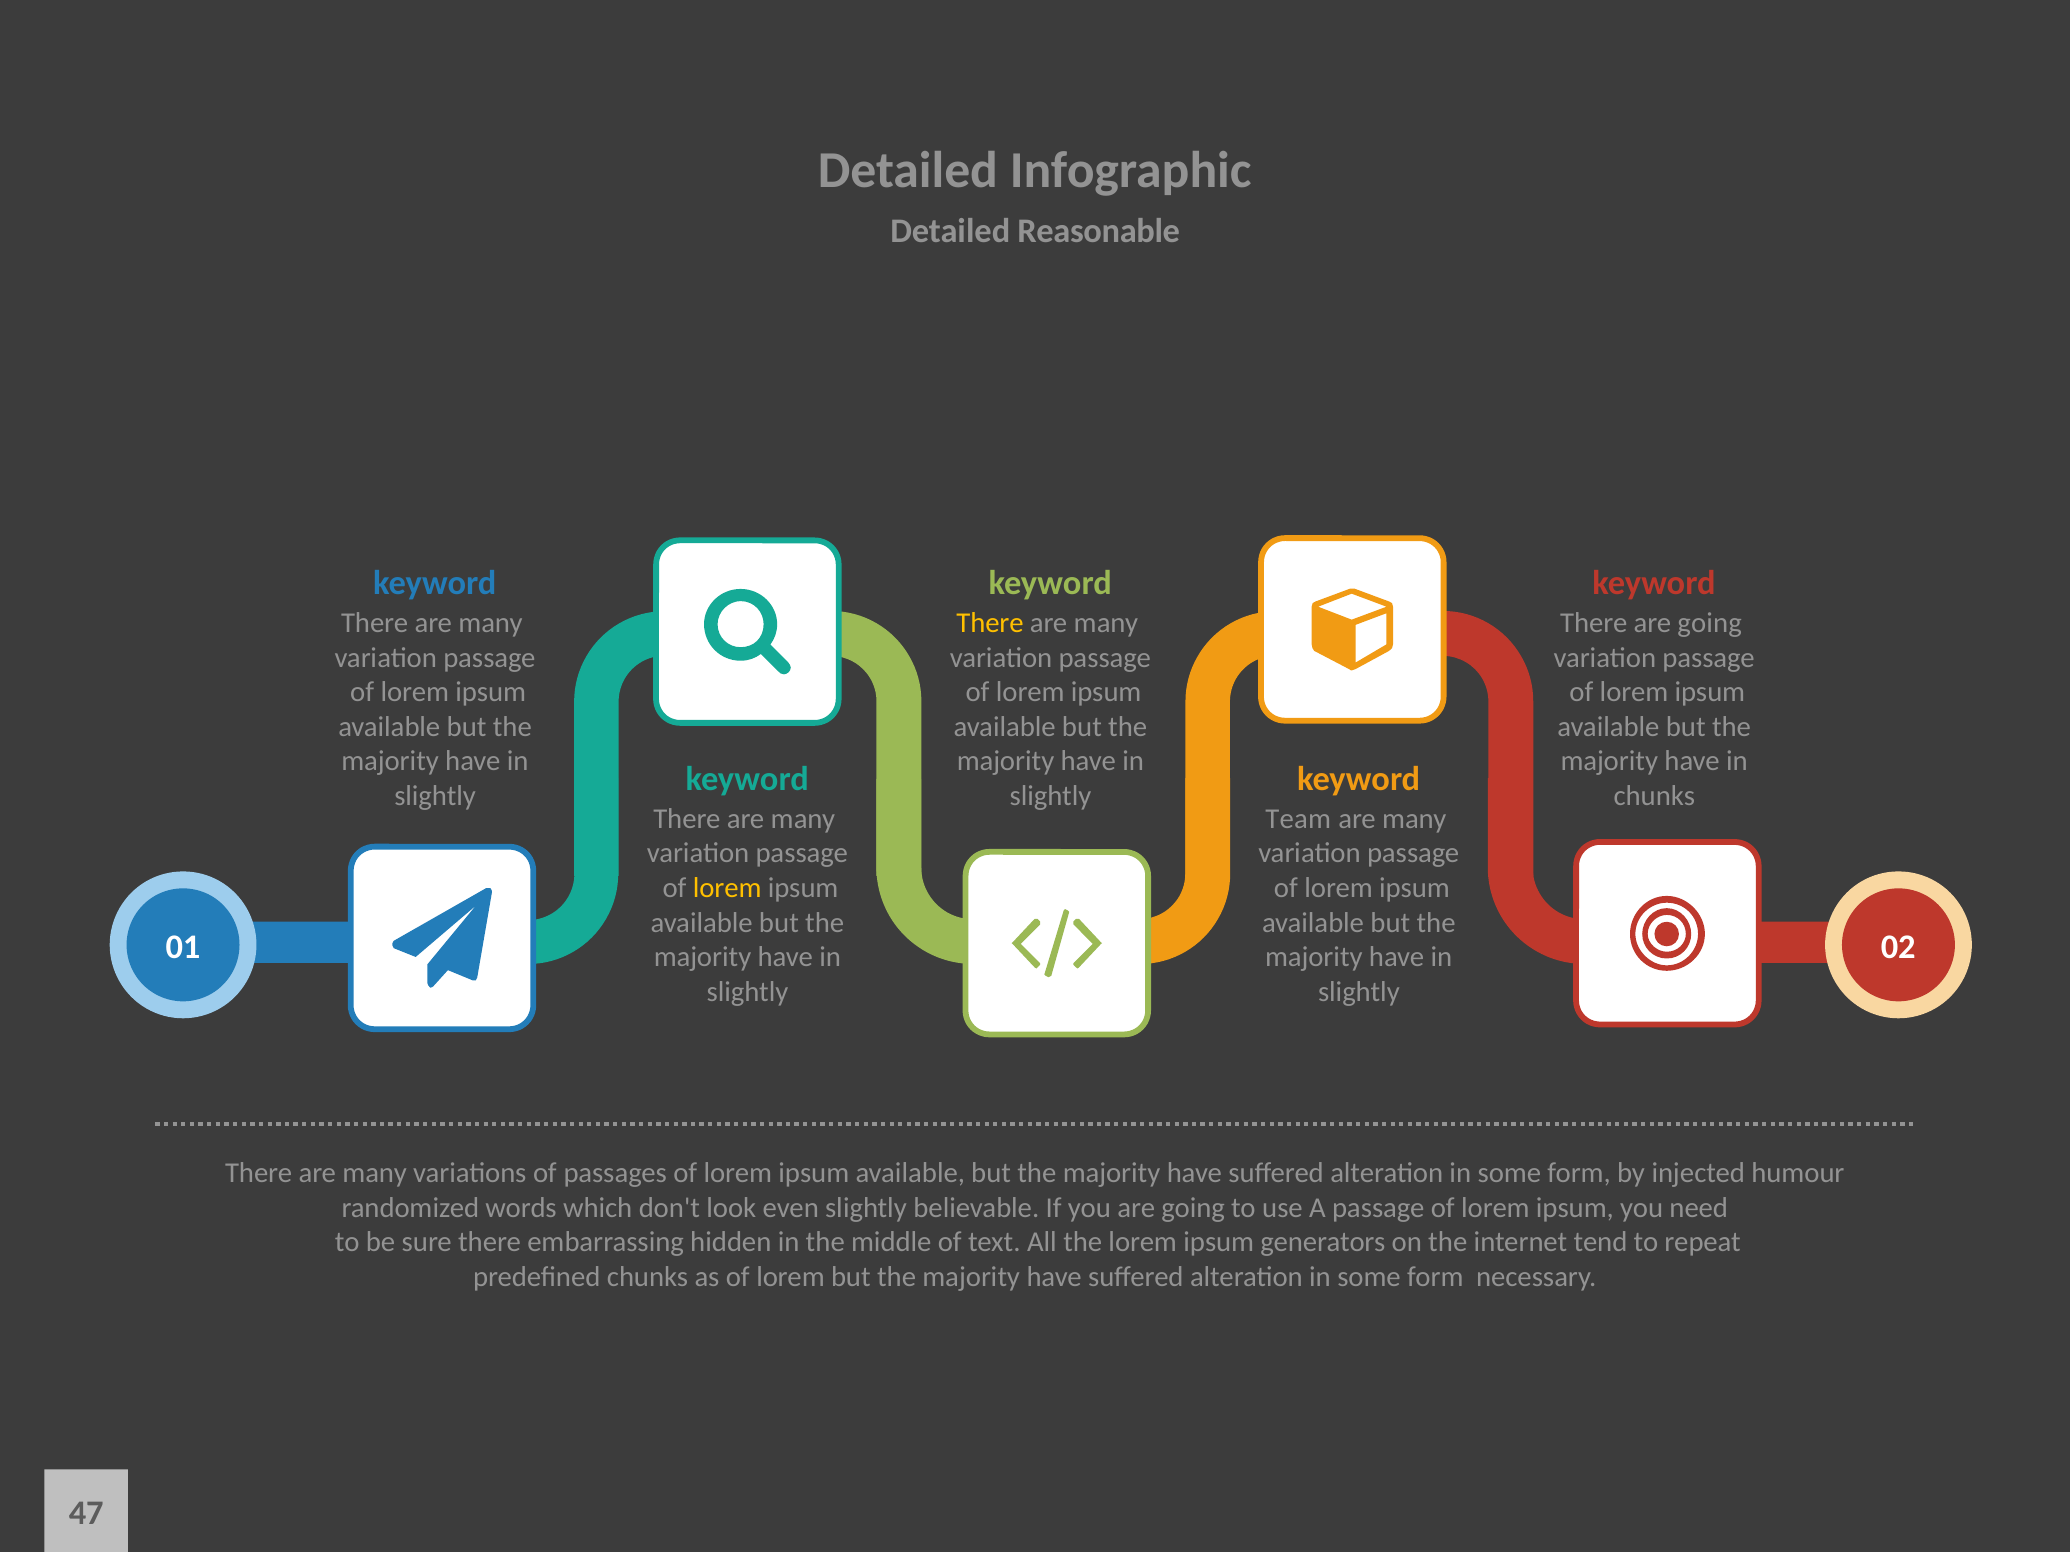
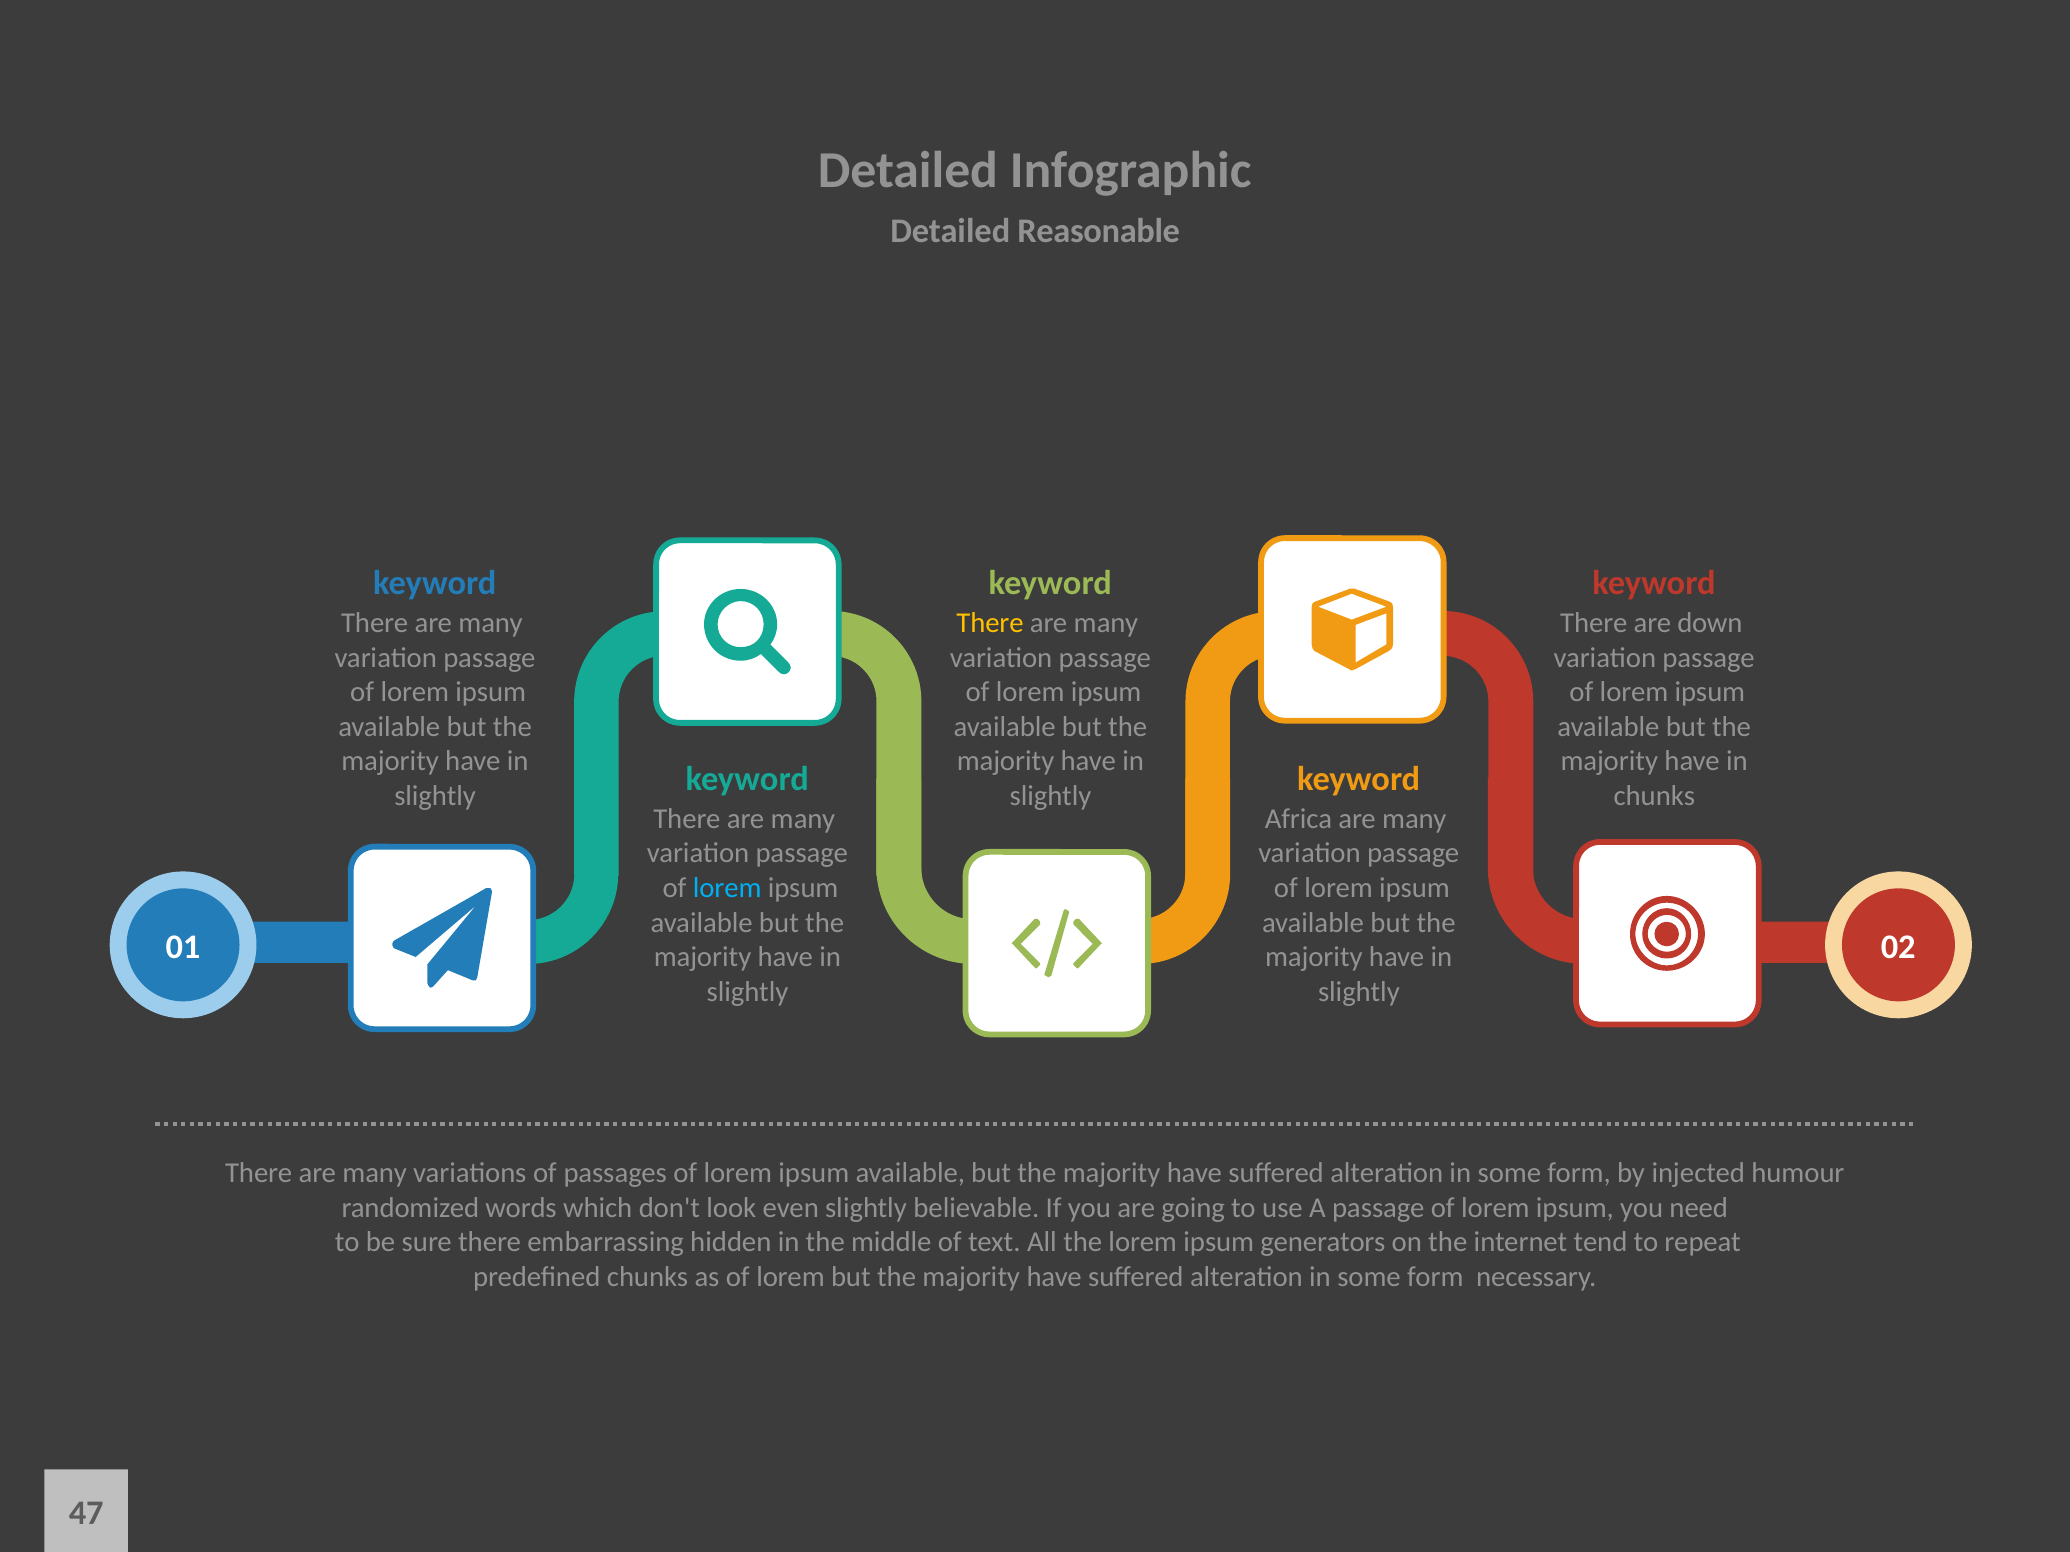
There are going: going -> down (1710, 623)
Team: Team -> Africa (1298, 819)
lorem colour: yellow -> light blue (727, 888)
